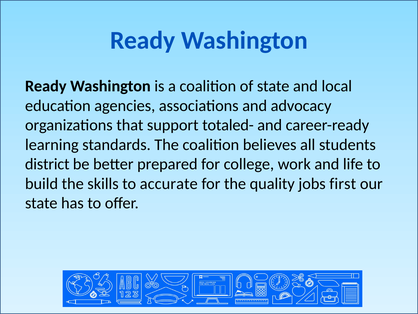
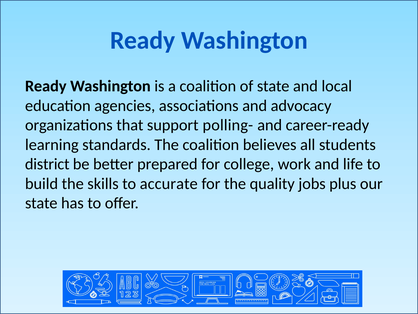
totaled-: totaled- -> polling- (228, 125)
first: first -> plus (343, 183)
